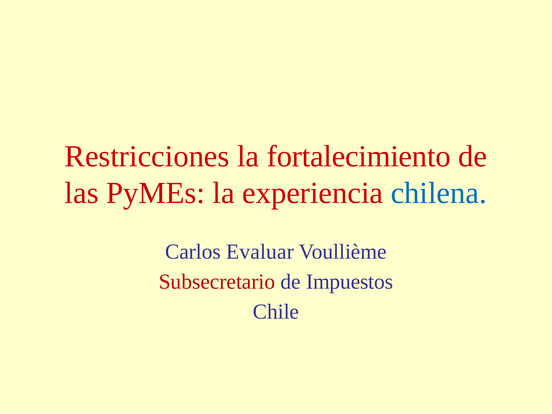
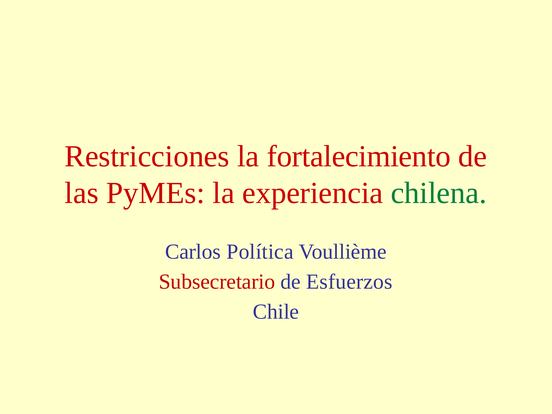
chilena colour: blue -> green (439, 193)
Evaluar: Evaluar -> Política (260, 252)
Impuestos: Impuestos -> Esfuerzos (349, 282)
